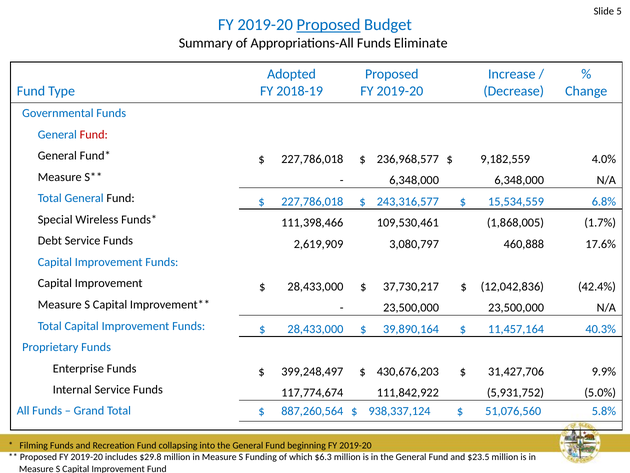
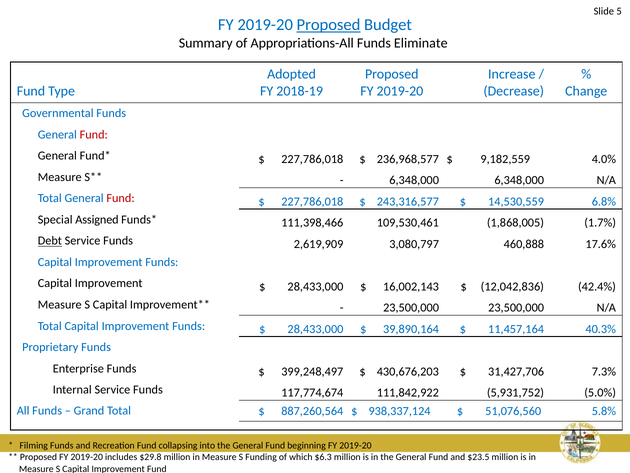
Fund colour: black -> red (121, 198)
15,534,559: 15,534,559 -> 14,530,559 (516, 201)
Wireless: Wireless -> Assigned (97, 219)
Debt underline: none -> present (50, 241)
37,730,217: 37,730,217 -> 16,002,143 (411, 286)
9.9%: 9.9% -> 7.3% (604, 371)
